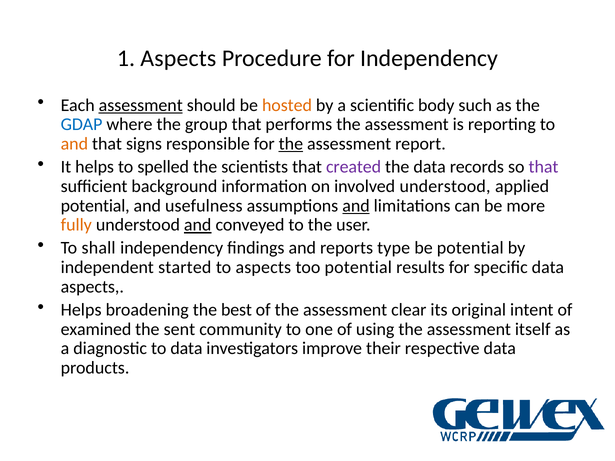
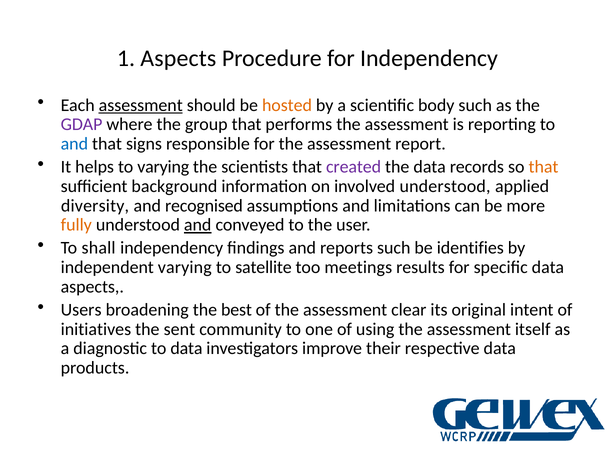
GDAP colour: blue -> purple (82, 125)
and colour: orange -> blue (74, 144)
the underline: present -> none (291, 144)
to spelled: spelled -> varying (163, 167)
that colour: purple -> orange (544, 167)
potential: potential -> diversity (95, 206)
usefulness: usefulness -> recognised (204, 206)
and underline: present -> none (356, 206)
reports type: type -> such (394, 248)
be potential: potential -> identifies (470, 248)
independent started: started -> varying (185, 268)
to aspects: aspects -> satellite (263, 268)
too potential: potential -> meetings (358, 268)
Helps: Helps -> Users (81, 310)
examined: examined -> initiatives (96, 329)
